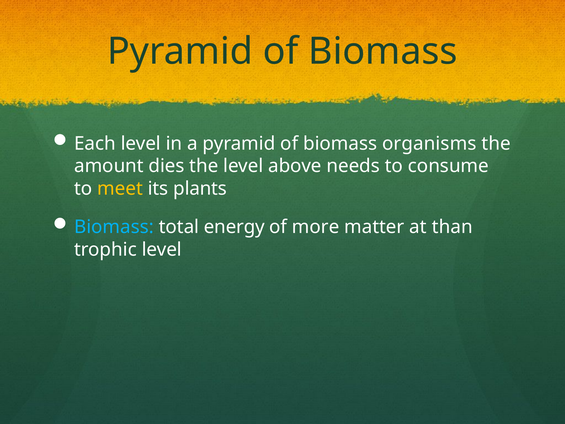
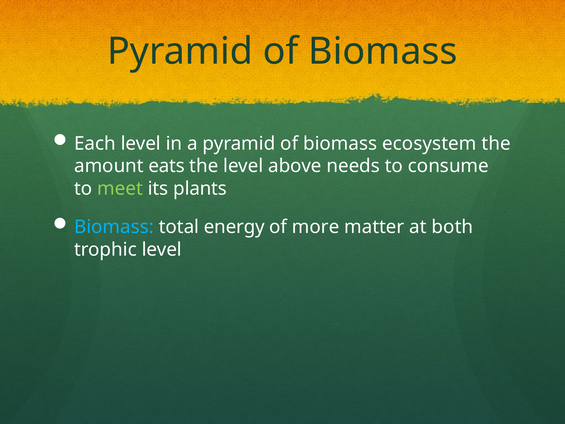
organisms: organisms -> ecosystem (429, 143)
dies: dies -> eats (167, 166)
meet colour: yellow -> light green (120, 189)
than: than -> both (452, 227)
